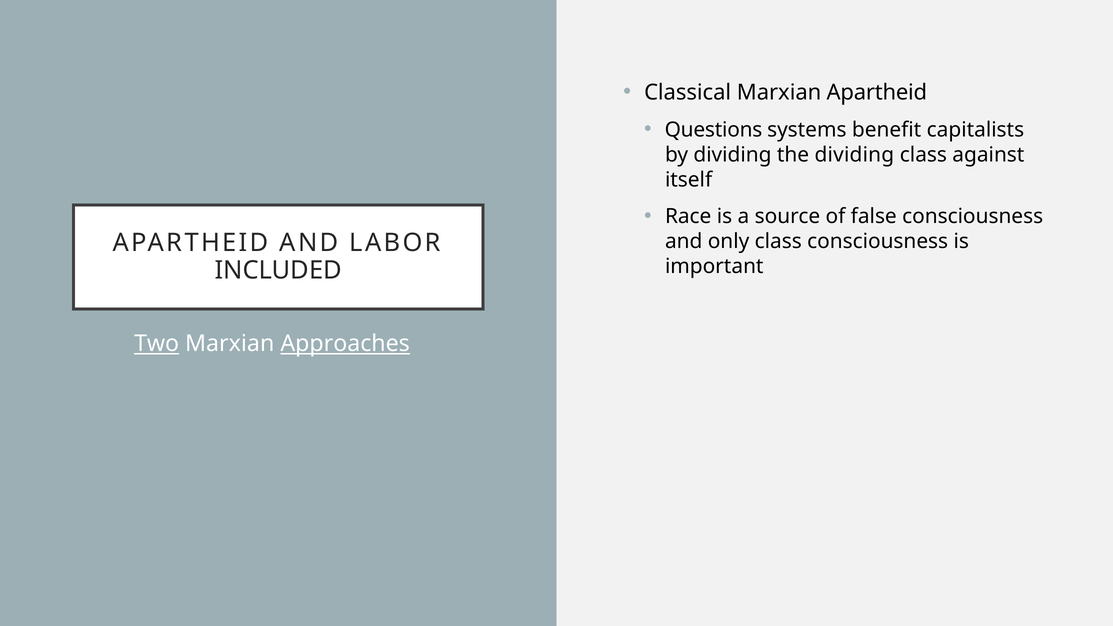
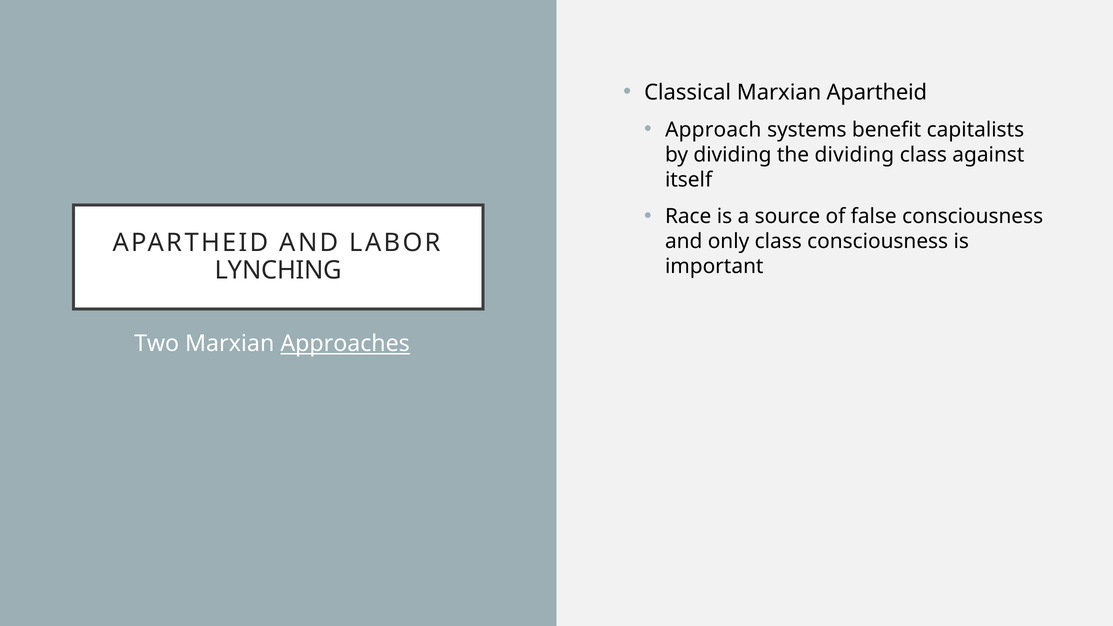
Questions: Questions -> Approach (713, 130)
INCLUDED: INCLUDED -> LYNCHING (278, 271)
Two underline: present -> none (157, 344)
